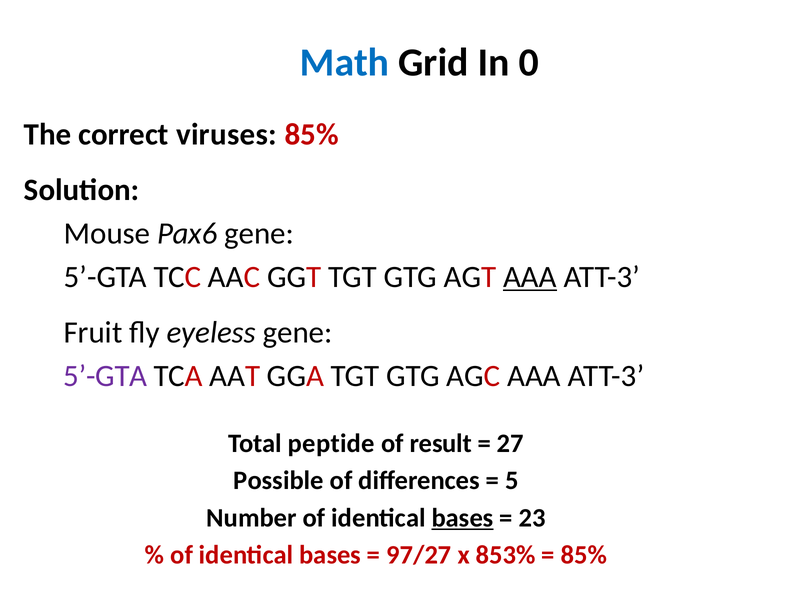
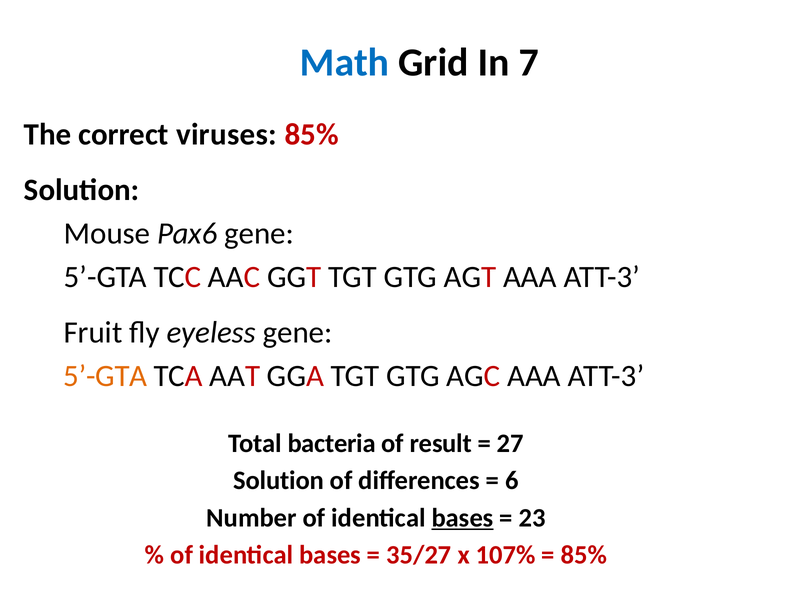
0: 0 -> 7 (529, 63)
AAA underline: present -> none (530, 277)
5’-GTA colour: purple -> orange (105, 376)
peptide: peptide -> bacteria (332, 443)
Possible: Possible -> Solution (279, 481)
5: 5 -> 6 (512, 481)
97/27: 97/27 -> 35/27 (419, 555)
853%: 853% -> 107% (506, 555)
